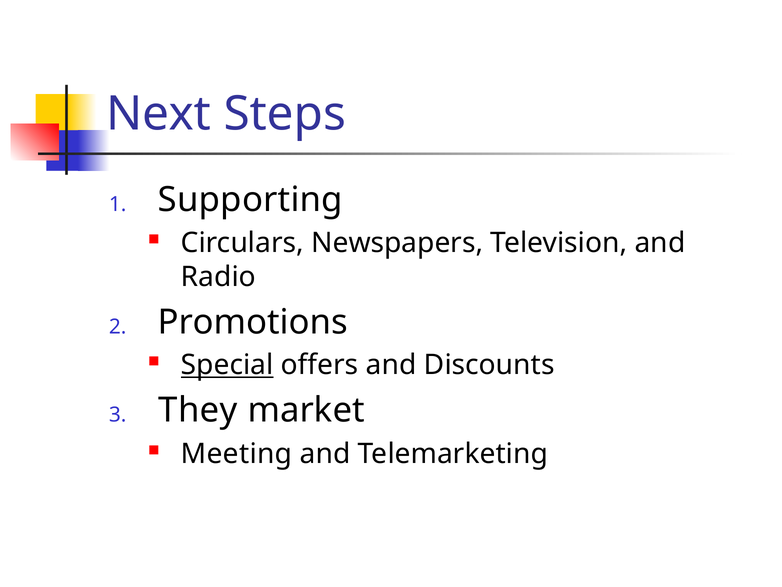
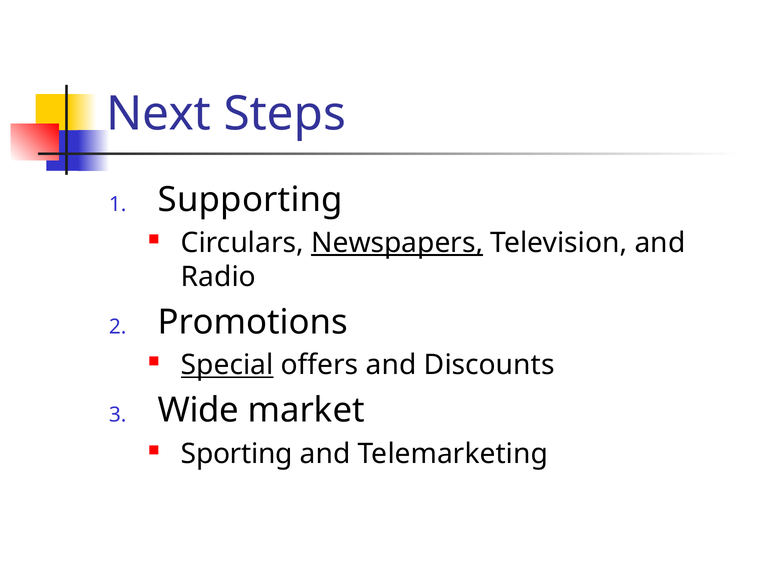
Newspapers underline: none -> present (397, 243)
They: They -> Wide (198, 410)
Meeting: Meeting -> Sporting (237, 453)
